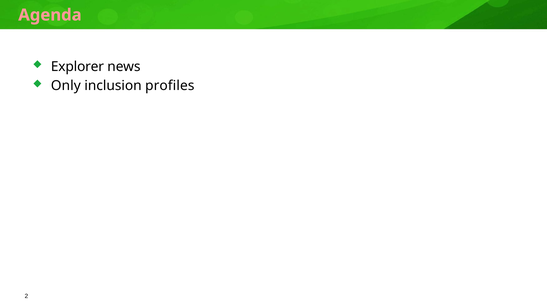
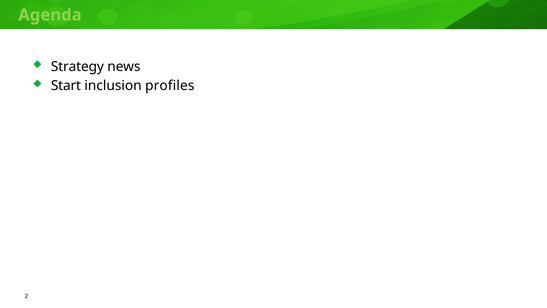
Agenda colour: pink -> light green (50, 15)
Explorer: Explorer -> Strategy (77, 67)
Only: Only -> Start (66, 86)
